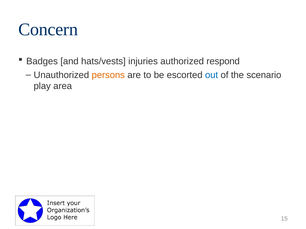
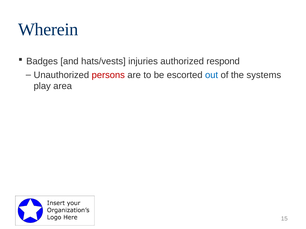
Concern: Concern -> Wherein (48, 30)
persons colour: orange -> red (108, 75)
scenario: scenario -> systems (264, 75)
